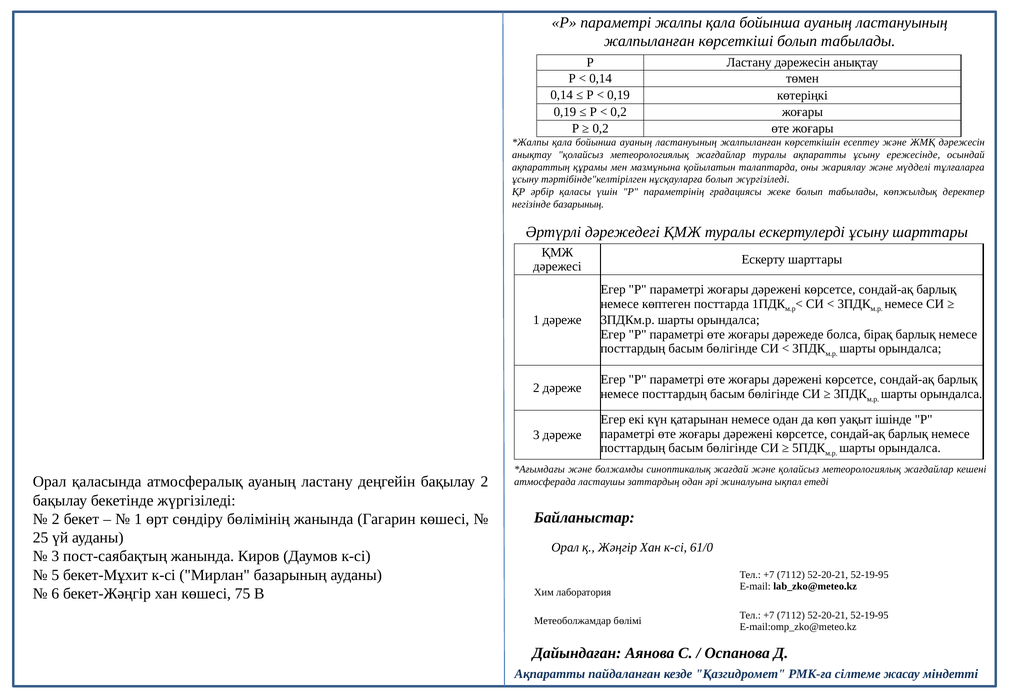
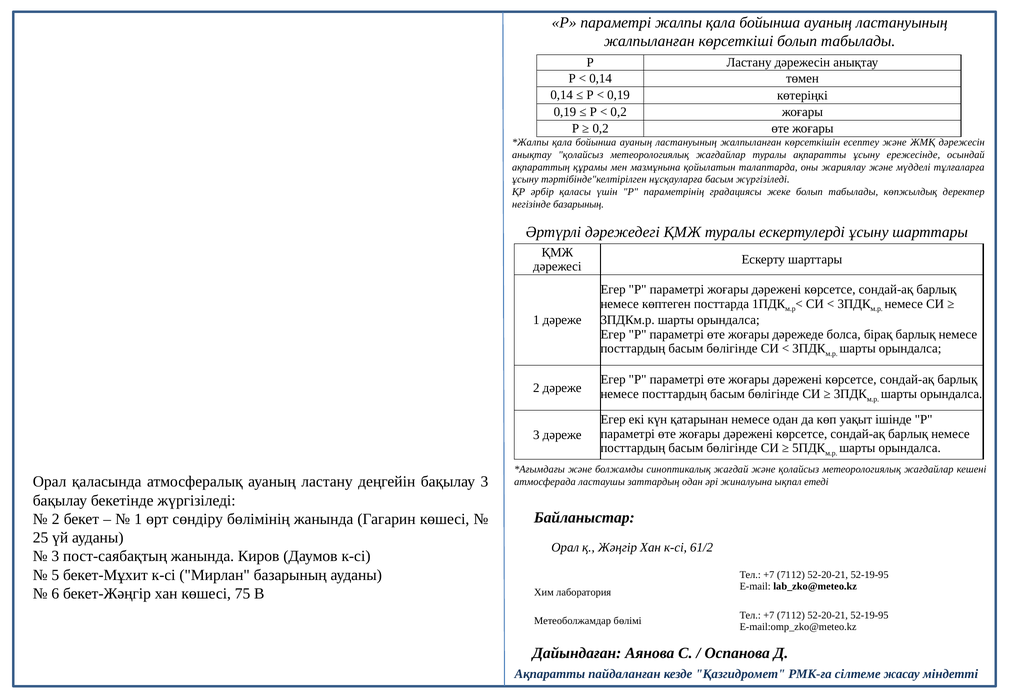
нұсқауларға болып: болып -> басым (719, 180)
бақылау 2: 2 -> 3 (484, 482)
61/0: 61/0 -> 61/2 (702, 548)
